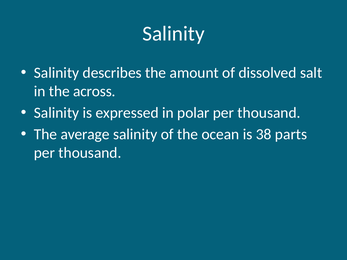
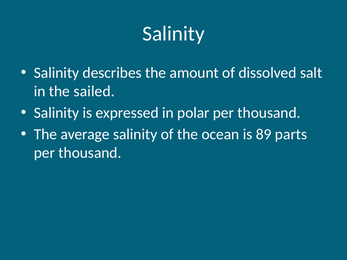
across: across -> sailed (94, 91)
38: 38 -> 89 (264, 135)
